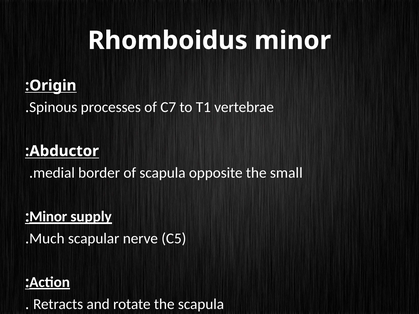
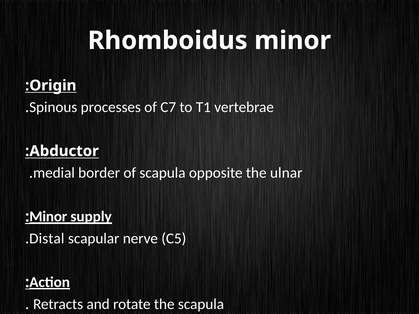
small: small -> ulnar (286, 173)
Much: Much -> Distal (47, 239)
